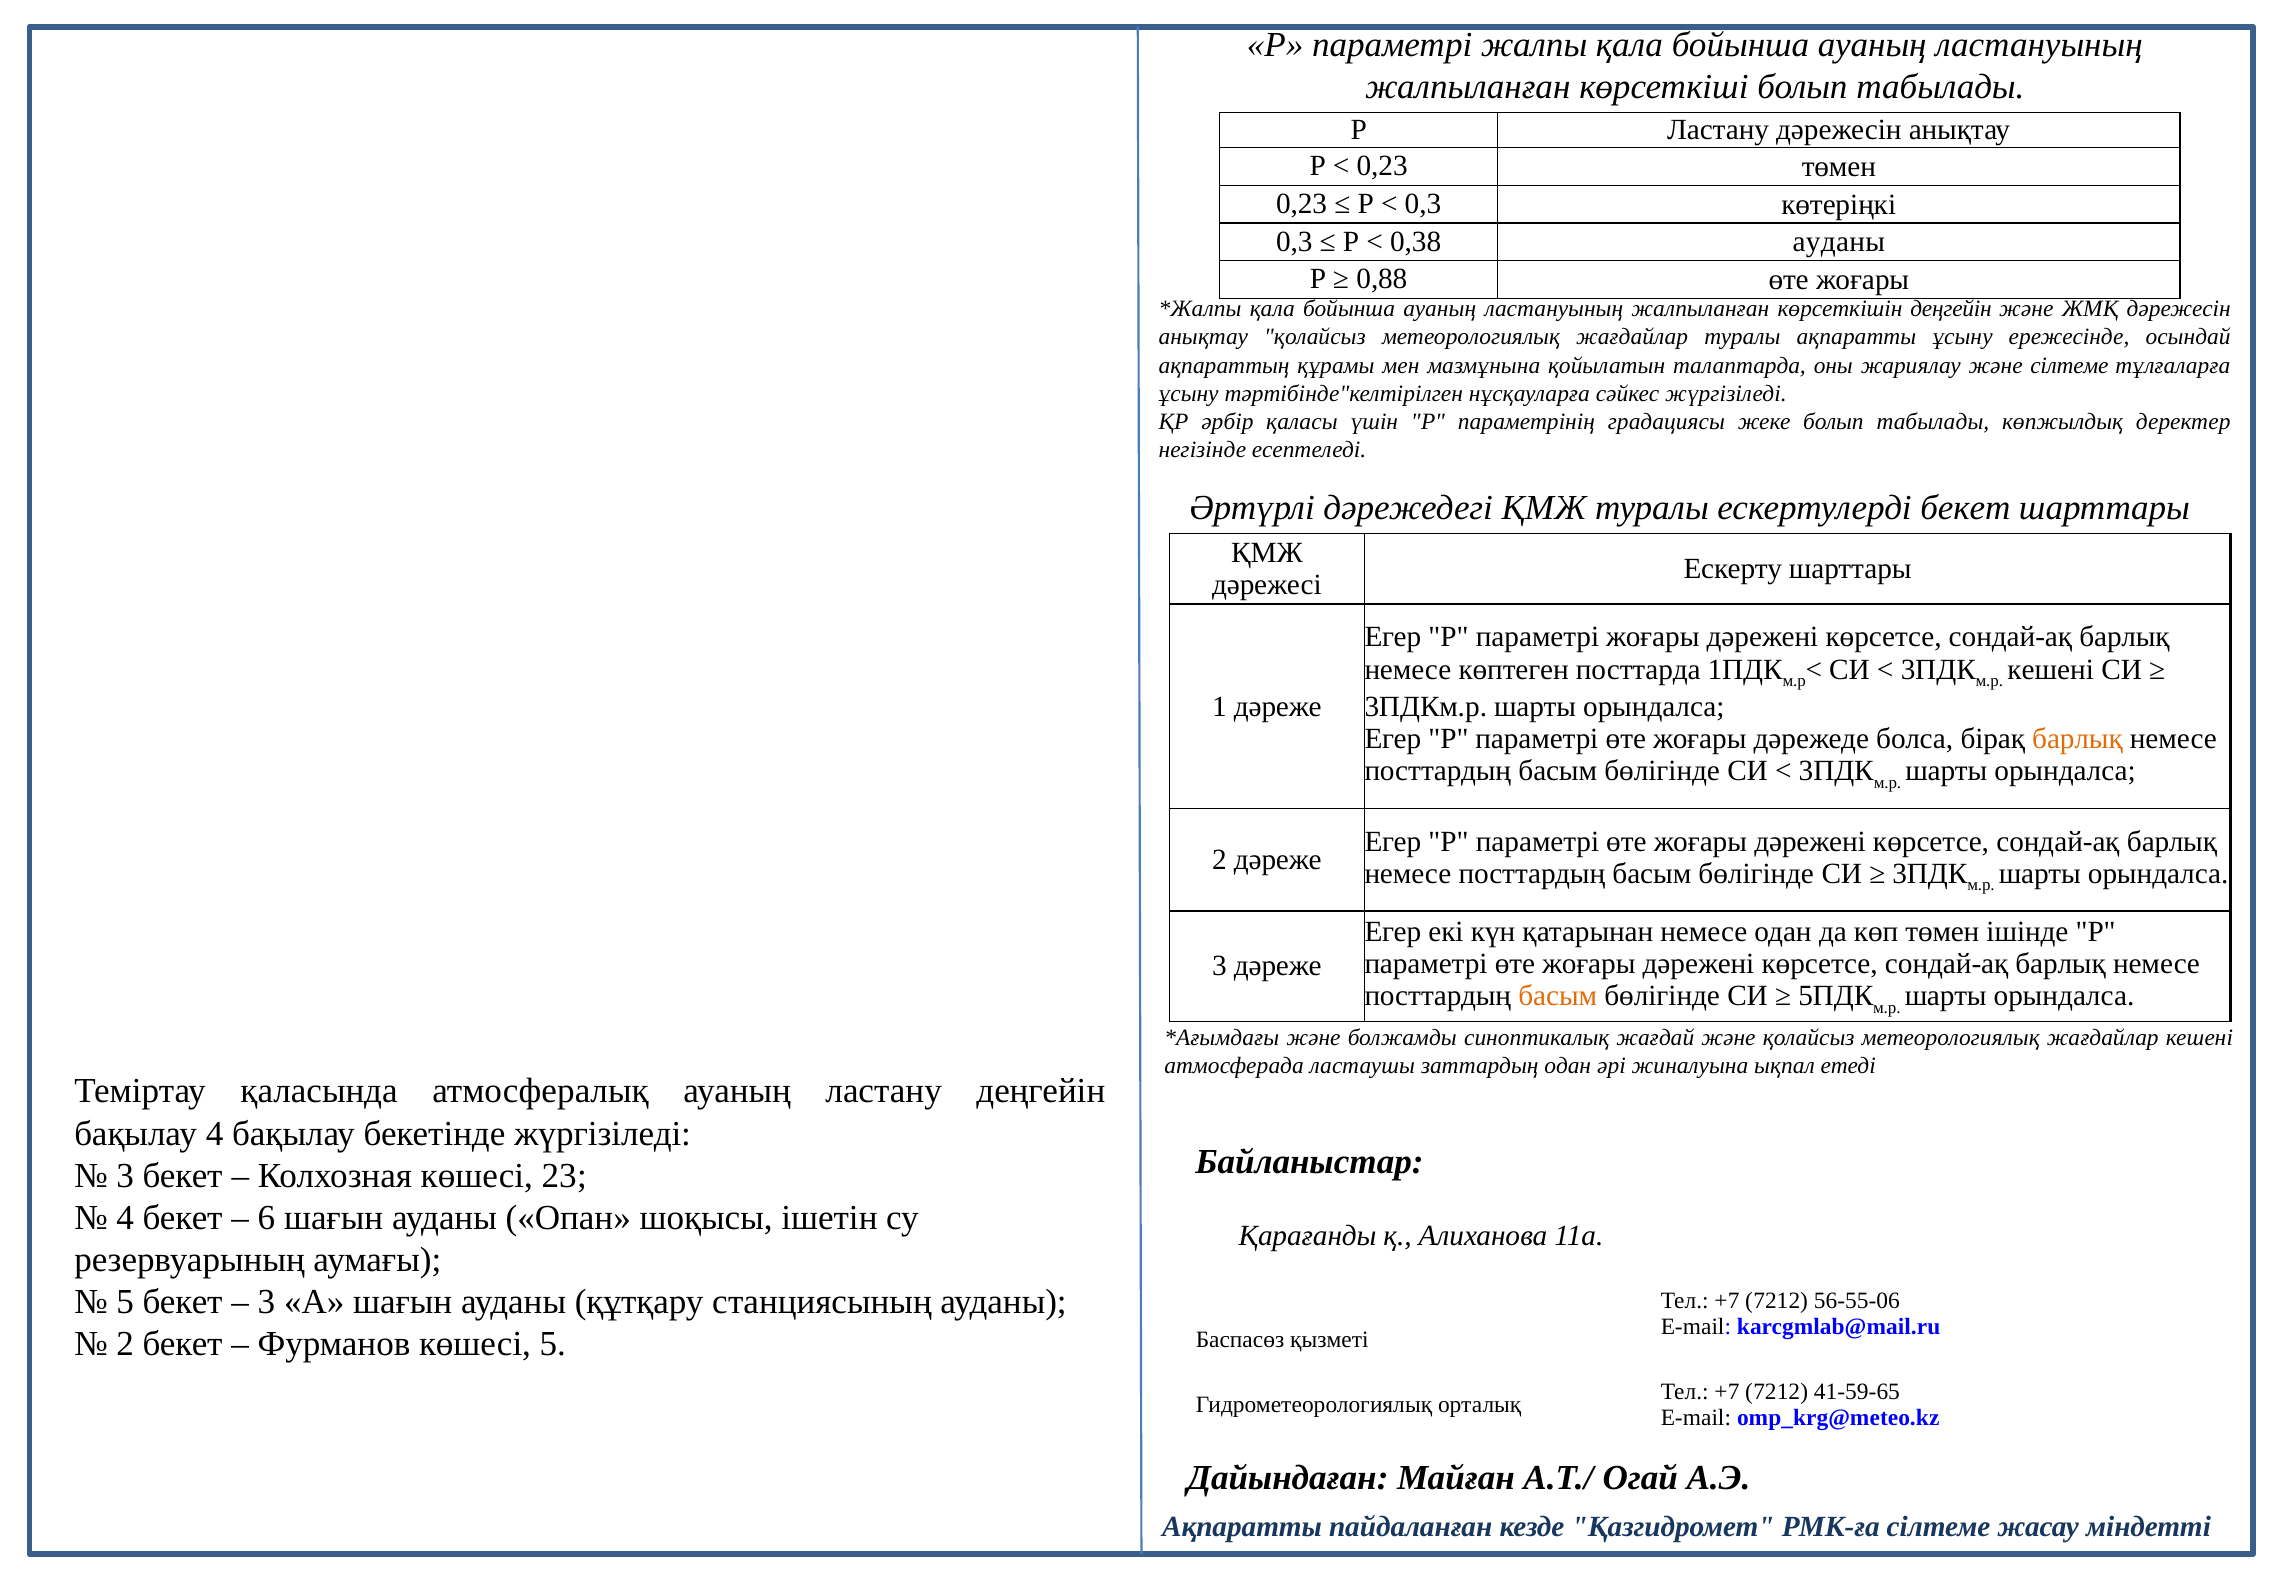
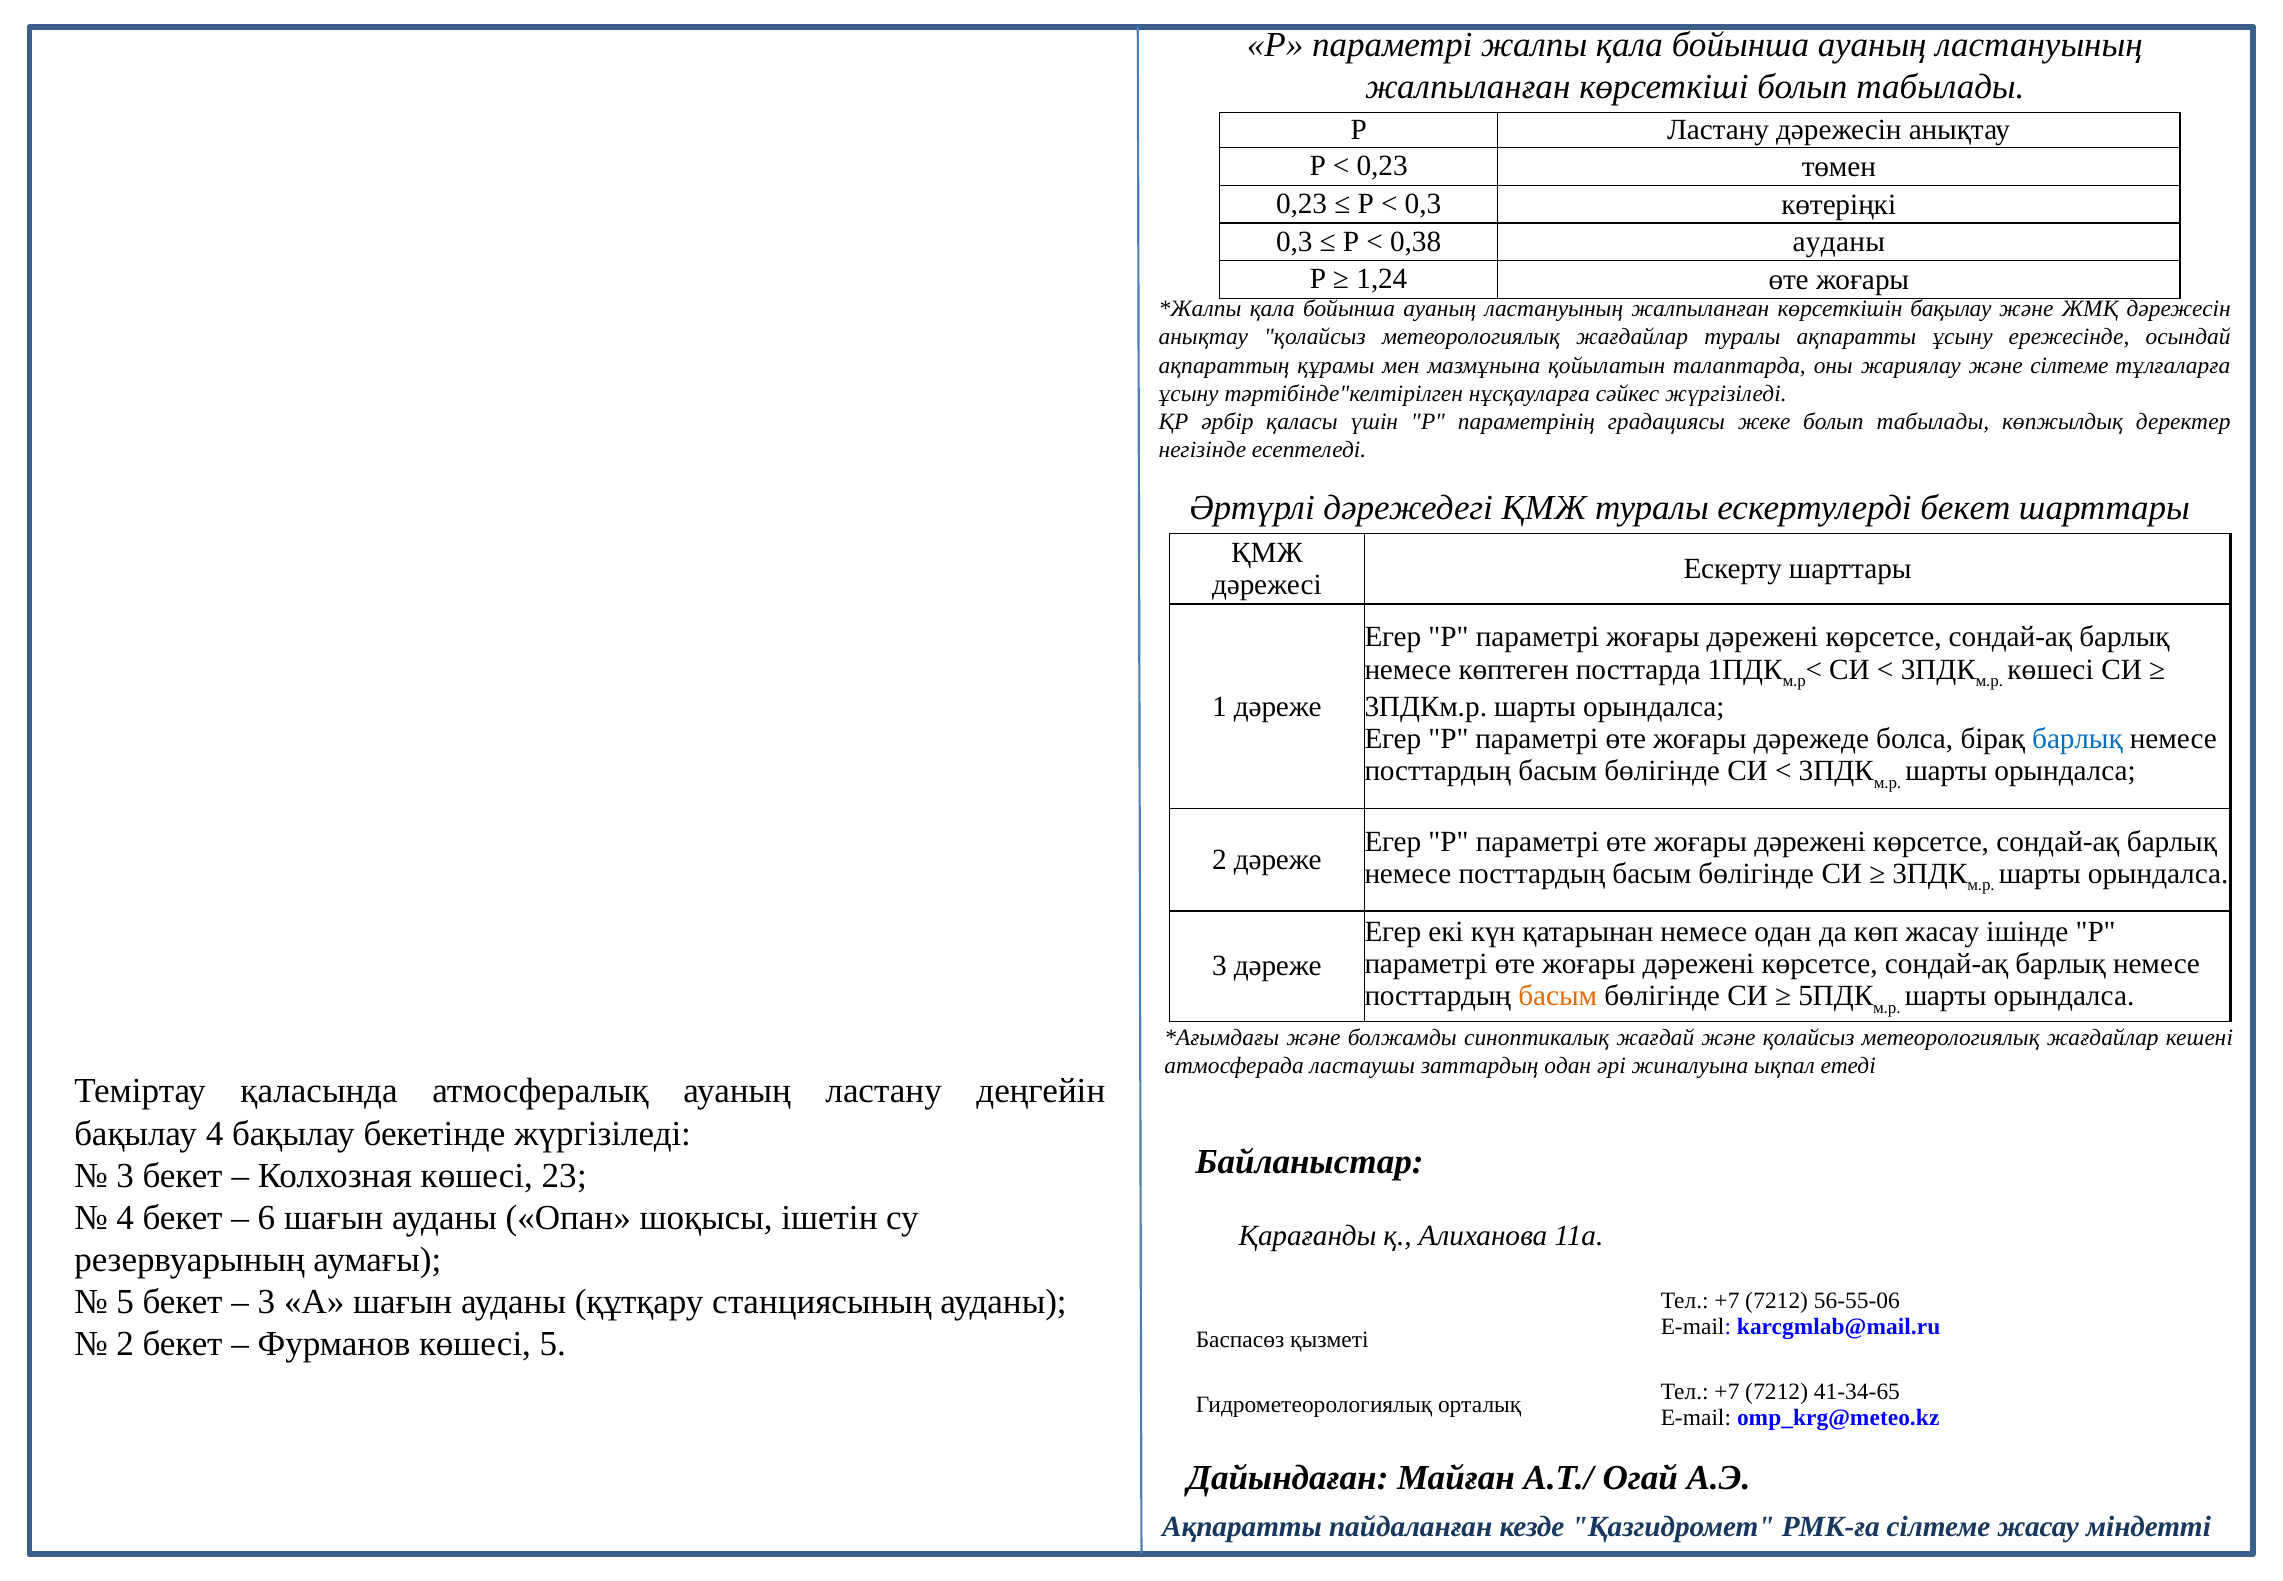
0,88: 0,88 -> 1,24 (1382, 279)
көрсеткішін деңгейін: деңгейін -> бақылау (1951, 309)
кешені: кешені -> көшесі (2051, 669)
барлық colour: orange -> blue (2077, 738)
көп төмен: төмен -> жасау (1942, 931)
41-59-65: 41-59-65 -> 41-34-65 (1857, 1391)
